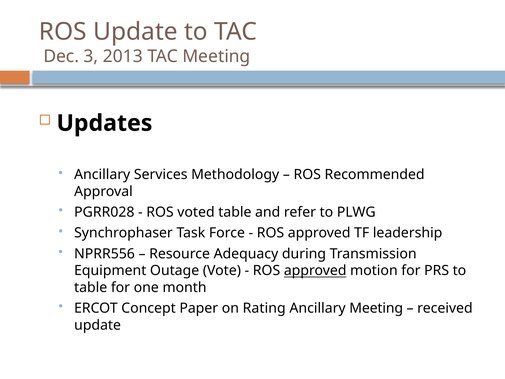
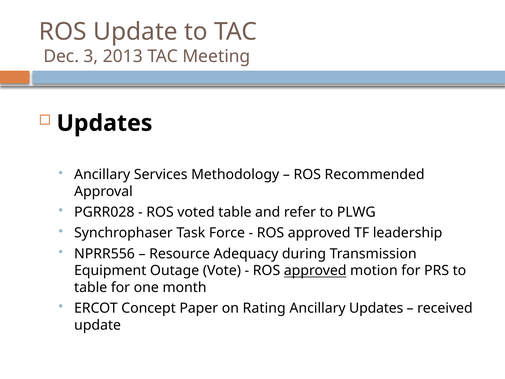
Ancillary Meeting: Meeting -> Updates (376, 308)
